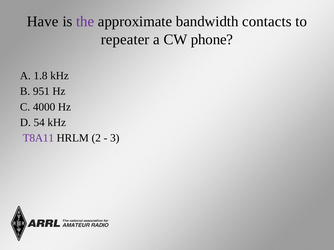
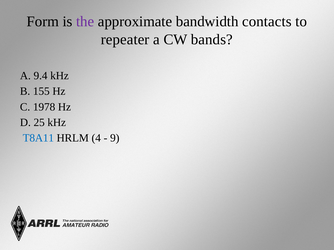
Have: Have -> Form (43, 22)
phone: phone -> bands (212, 39)
1.8: 1.8 -> 9.4 (41, 76)
951: 951 -> 155 (41, 91)
4000: 4000 -> 1978 (44, 107)
54: 54 -> 25 (39, 123)
T8A11 colour: purple -> blue (38, 138)
2: 2 -> 4 (96, 138)
3: 3 -> 9 (115, 138)
